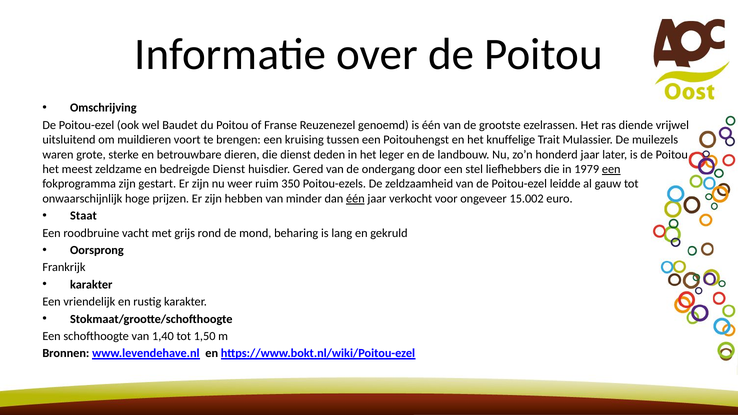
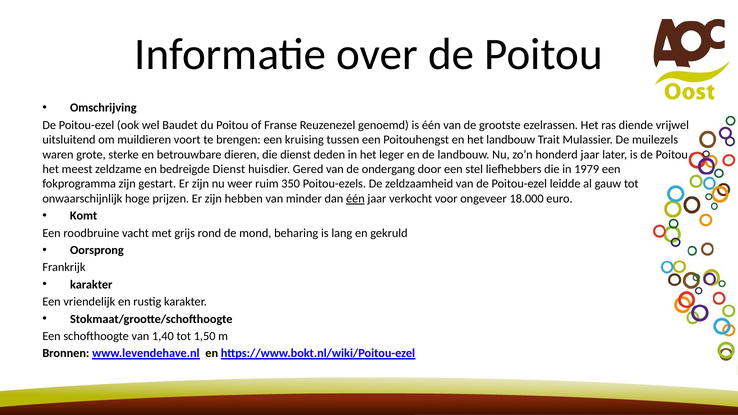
het knuffelige: knuffelige -> landbouw (511, 140)
een underline: present -> none (611, 169)
15.002: 15.002 -> 18.000 (527, 199)
Staat: Staat -> Komt (84, 216)
